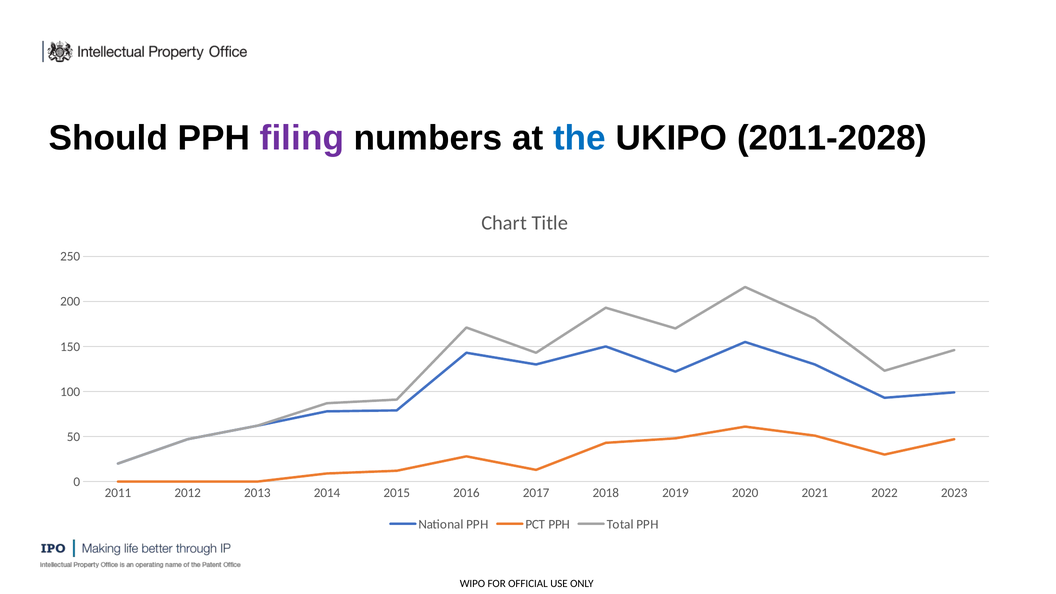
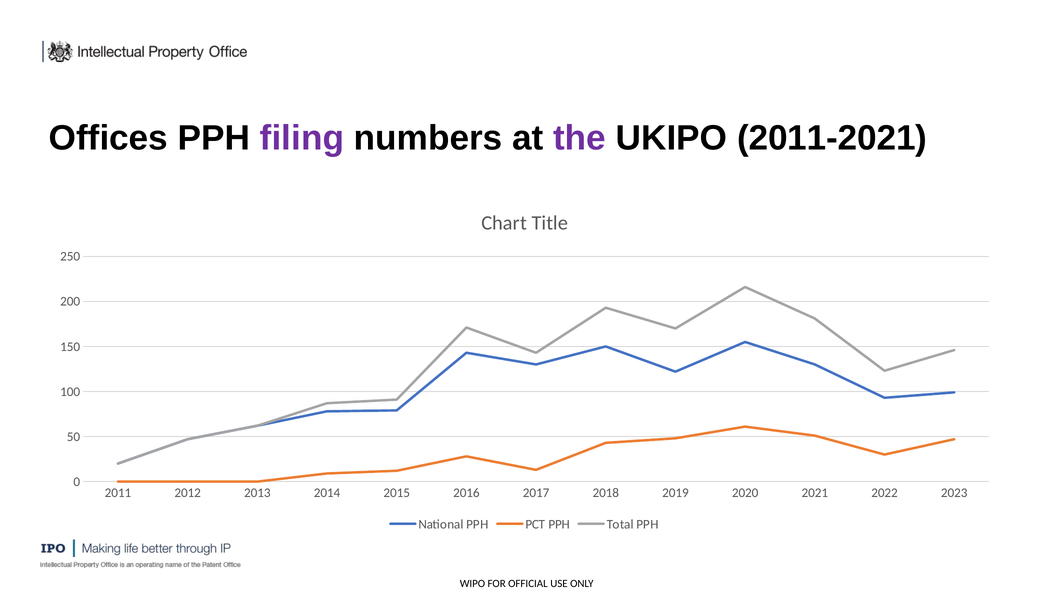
Should: Should -> Offices (108, 138)
the colour: blue -> purple (580, 138)
2011-2028: 2011-2028 -> 2011-2021 (832, 138)
